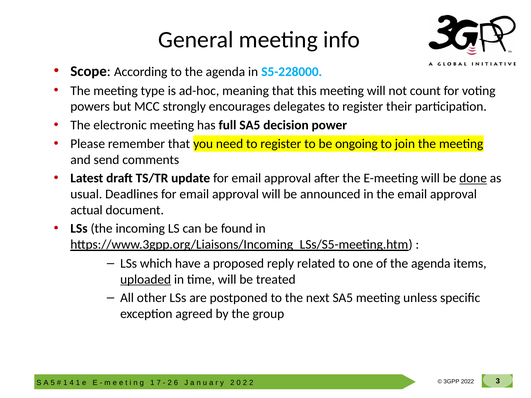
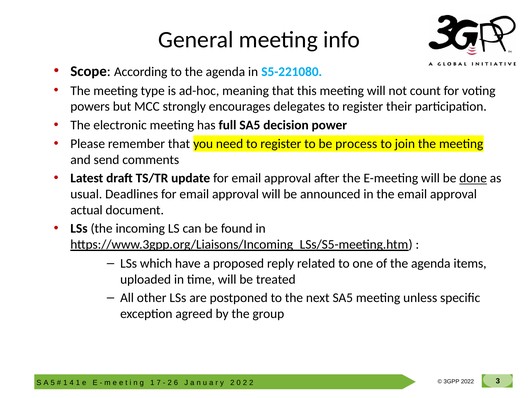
S5-228000: S5-228000 -> S5-221080 (292, 72)
ongoing: ongoing -> process (356, 144)
uploaded underline: present -> none (146, 279)
